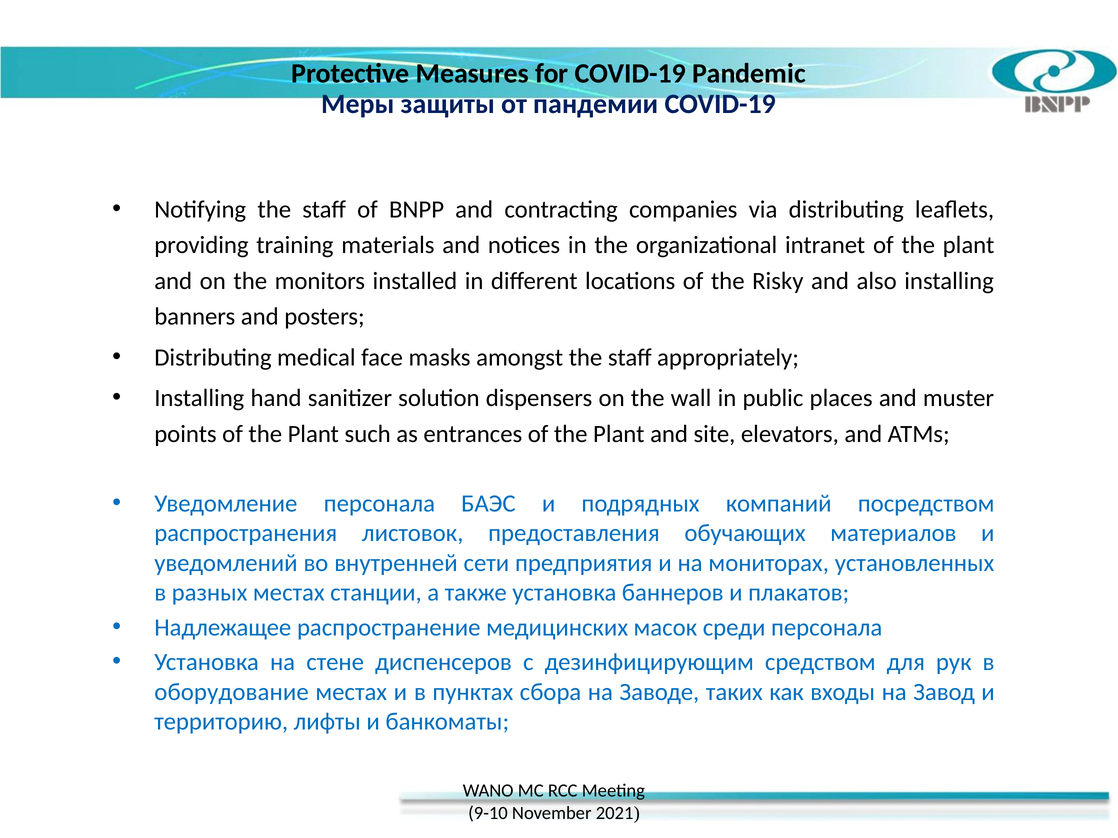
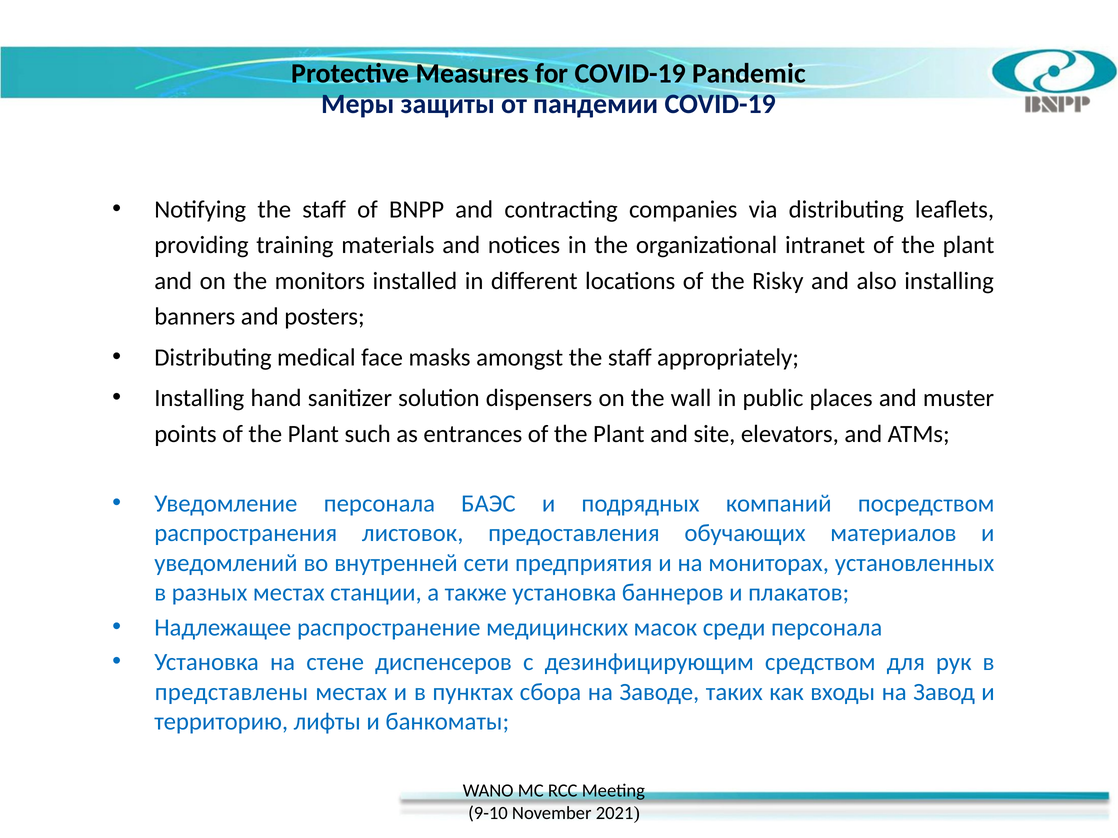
оборудование: оборудование -> представлены (231, 692)
